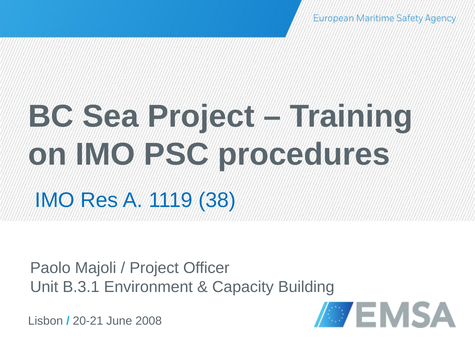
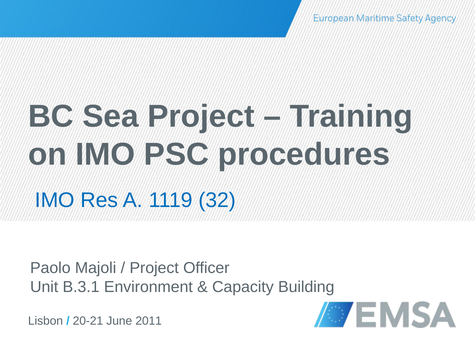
38: 38 -> 32 (217, 200)
2008: 2008 -> 2011 (149, 321)
